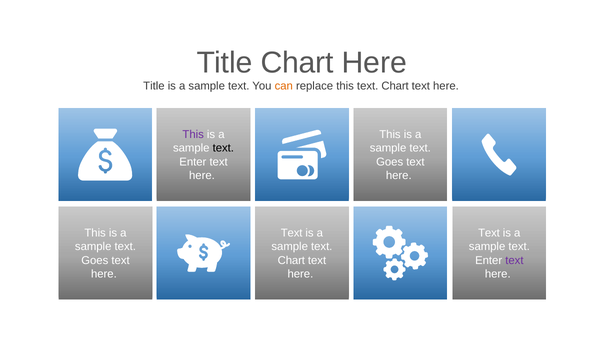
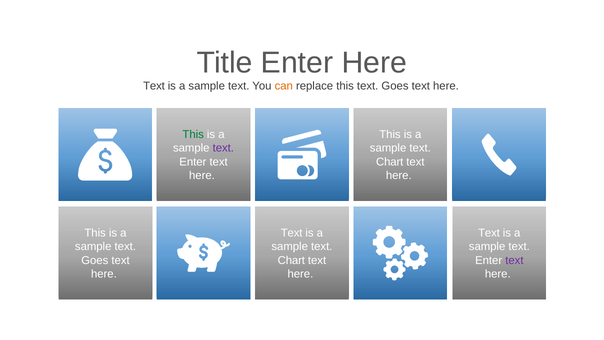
Title Chart: Chart -> Enter (297, 63)
Title: Title -> Text (154, 86)
this text Chart: Chart -> Goes (395, 86)
This colour: purple -> green (193, 135)
text colour: black -> purple (223, 148)
Goes: Goes -> Chart (390, 162)
